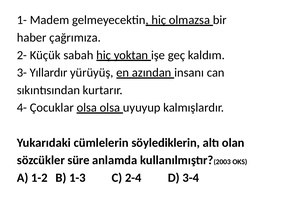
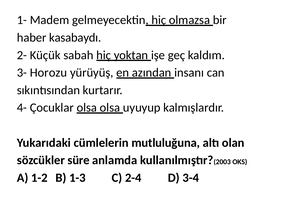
çağrımıza: çağrımıza -> kasabaydı (75, 38)
Yıllardır: Yıllardır -> Horozu (48, 73)
söylediklerin: söylediklerin -> mutluluğuna (166, 143)
